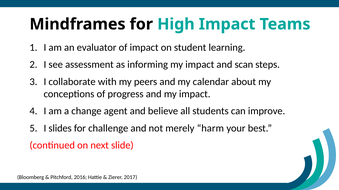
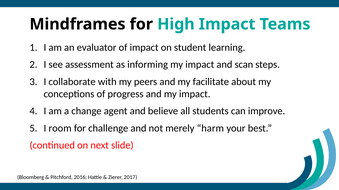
calendar: calendar -> facilitate (211, 82)
slides: slides -> room (60, 129)
